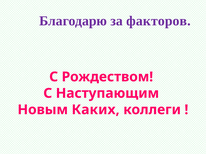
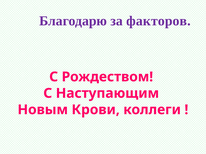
Каких: Каких -> Крови (96, 110)
